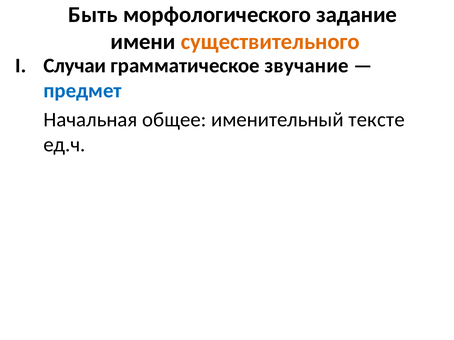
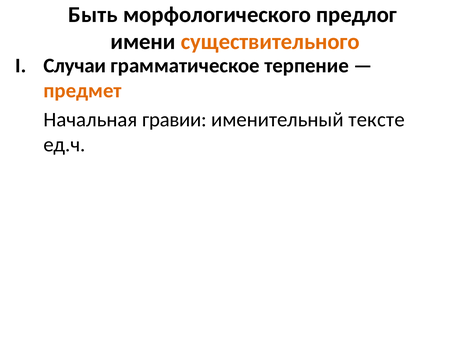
задание: задание -> предлог (357, 15)
звучание: звучание -> терпение (307, 66)
предмет colour: blue -> orange (83, 91)
общее: общее -> гравии (174, 120)
